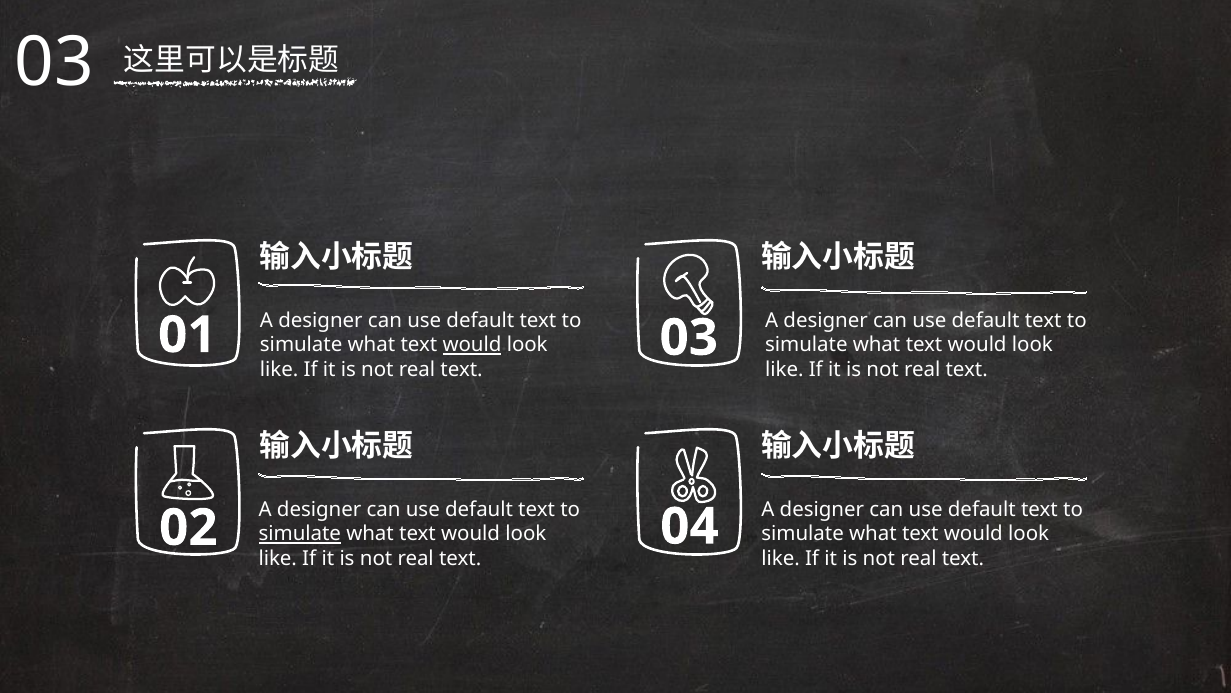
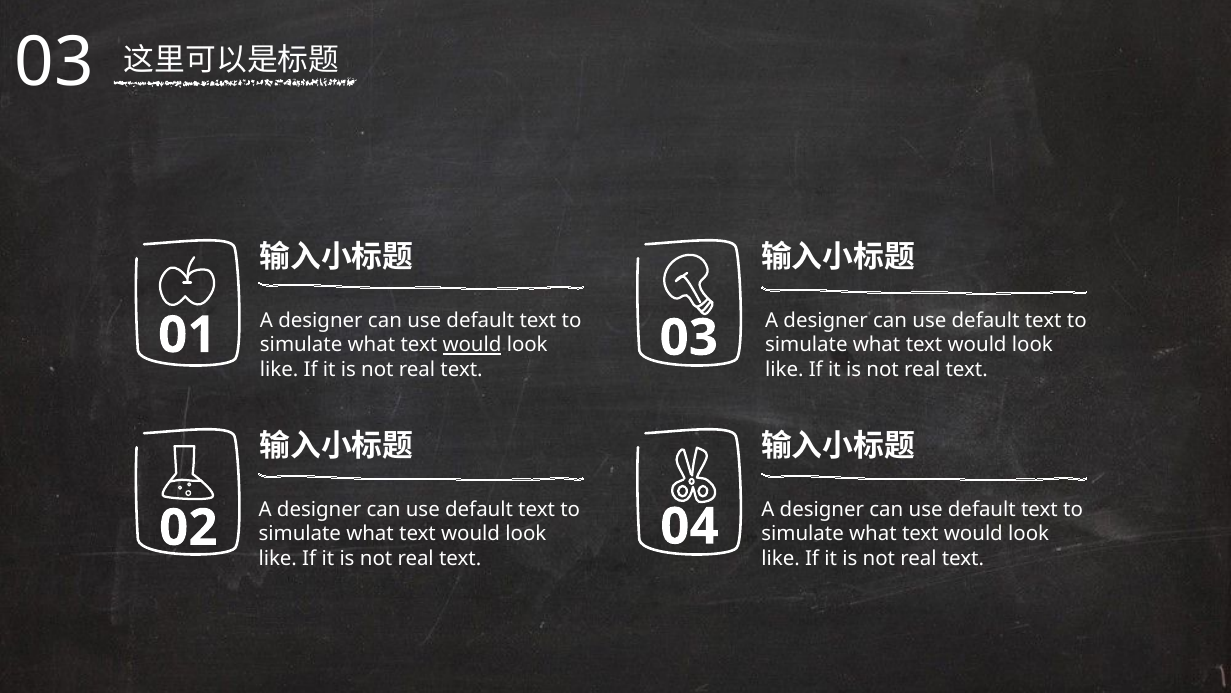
simulate underline: present -> none (300, 534)
